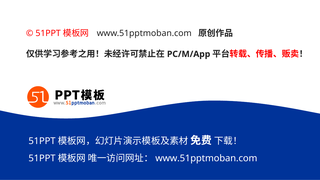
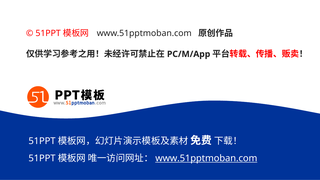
www.51pptmoban.com underline: none -> present (206, 158)
